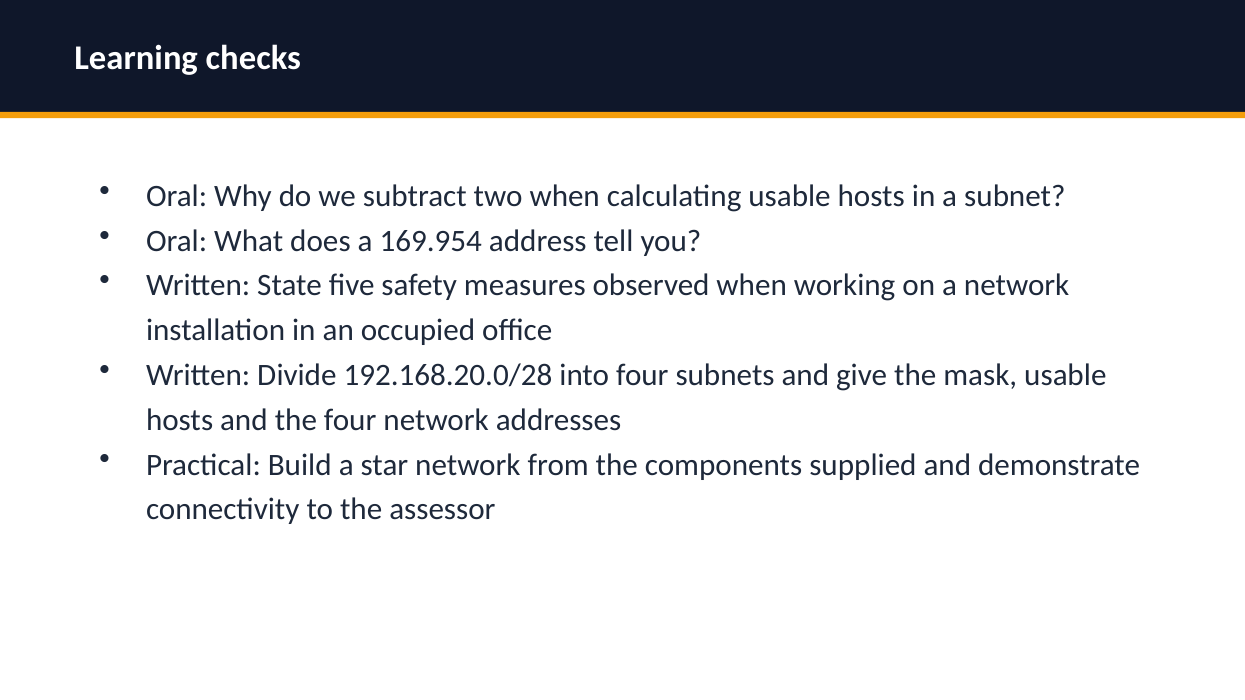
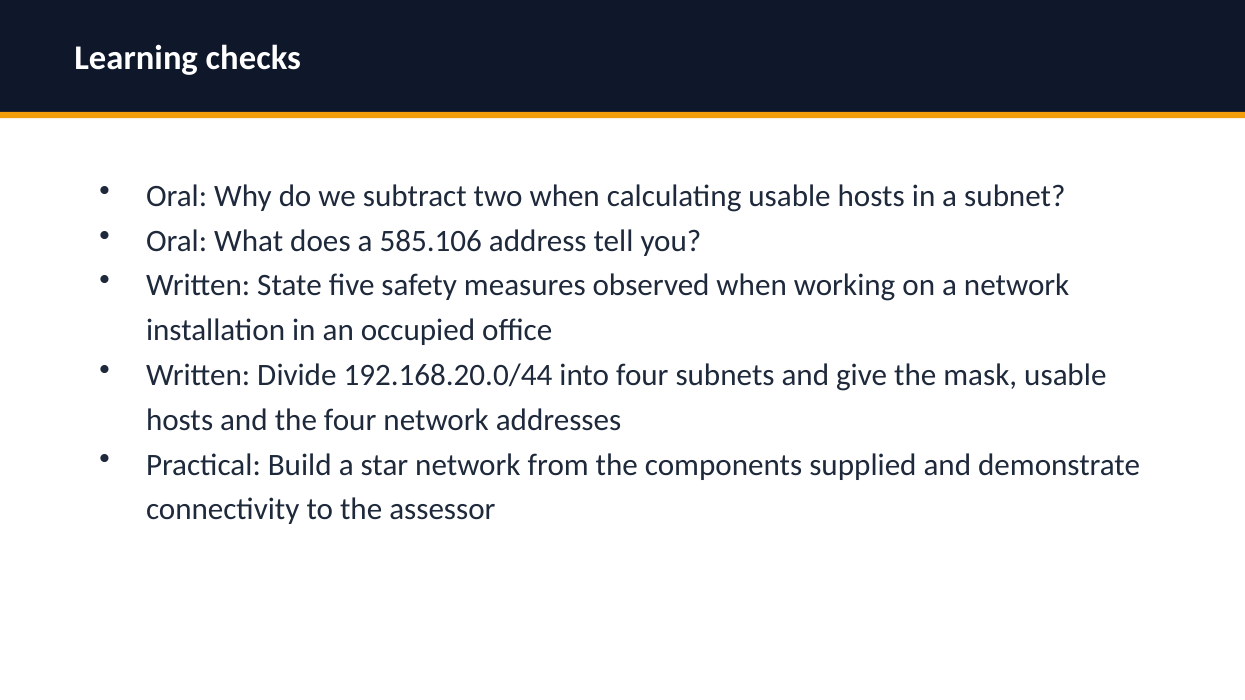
169.954: 169.954 -> 585.106 (431, 241)
192.168.20.0/28: 192.168.20.0/28 -> 192.168.20.0/44 (448, 375)
